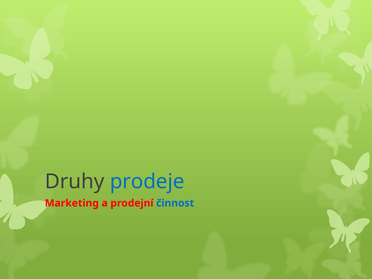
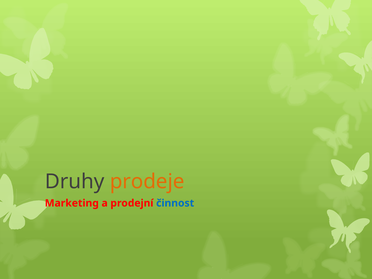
prodeje colour: blue -> orange (147, 182)
